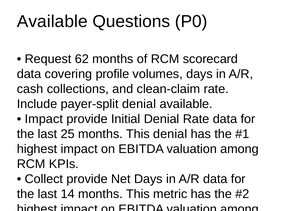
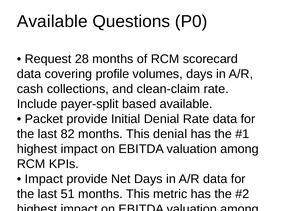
62: 62 -> 28 (82, 59)
payer-split denial: denial -> based (139, 104)
Impact: Impact -> Packet (44, 119)
25: 25 -> 82 (68, 134)
Collect: Collect -> Impact (44, 179)
14: 14 -> 51 (68, 195)
